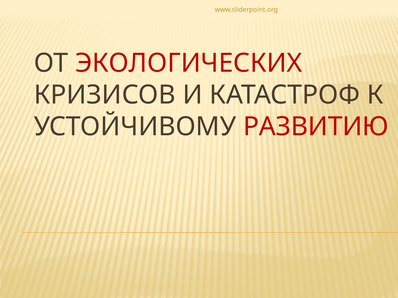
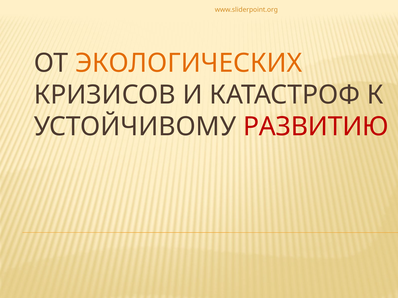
ЭКОЛОГИЧЕСКИХ colour: red -> orange (189, 63)
